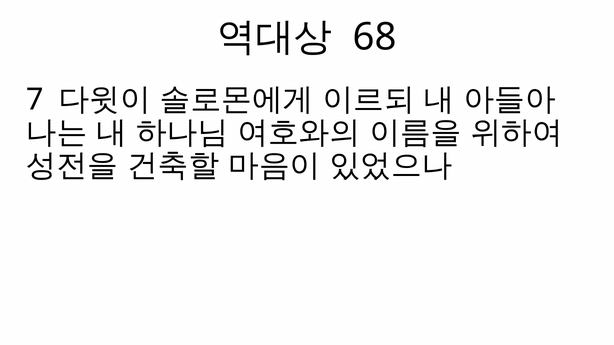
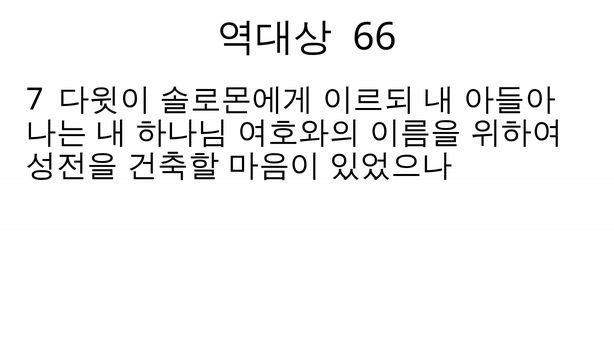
68: 68 -> 66 (375, 37)
